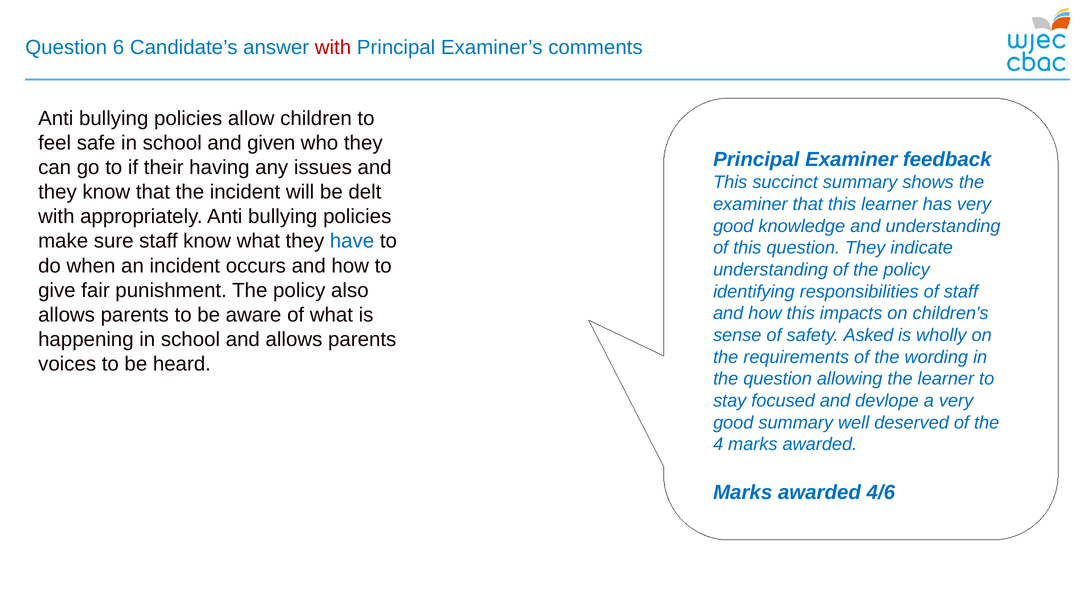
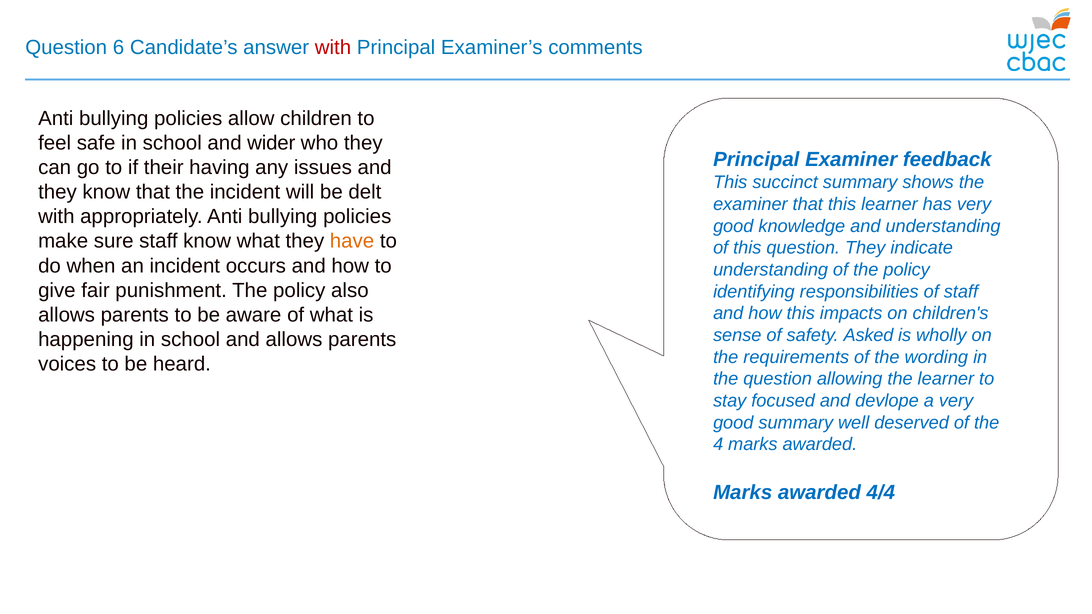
given: given -> wider (271, 143)
have colour: blue -> orange (352, 241)
4/6: 4/6 -> 4/4 (881, 492)
